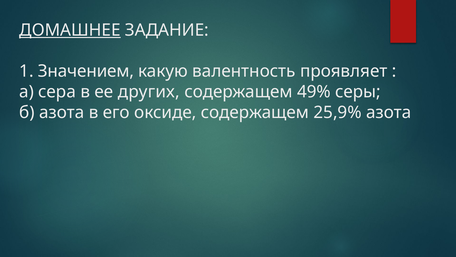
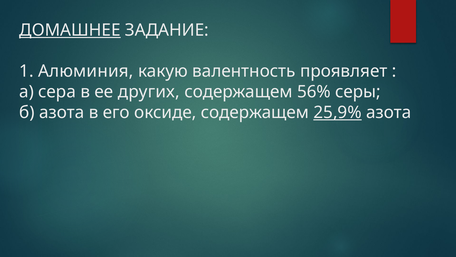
Значением: Значением -> Алюминия (86, 71)
49%: 49% -> 56% (314, 92)
25,9% underline: none -> present (338, 112)
